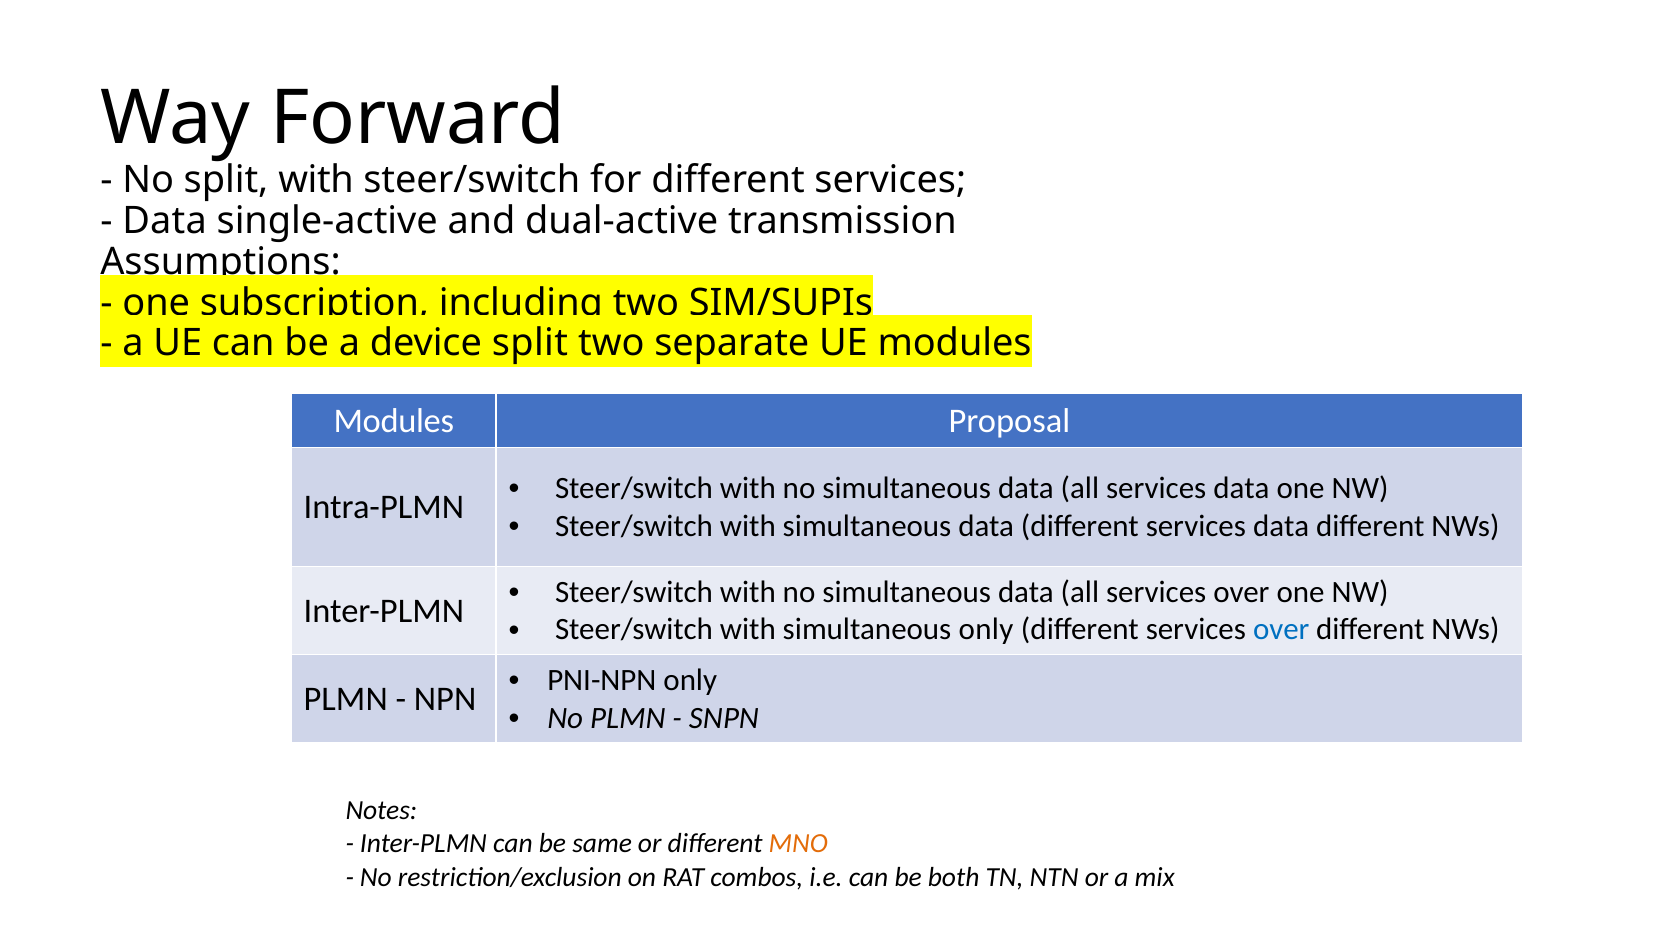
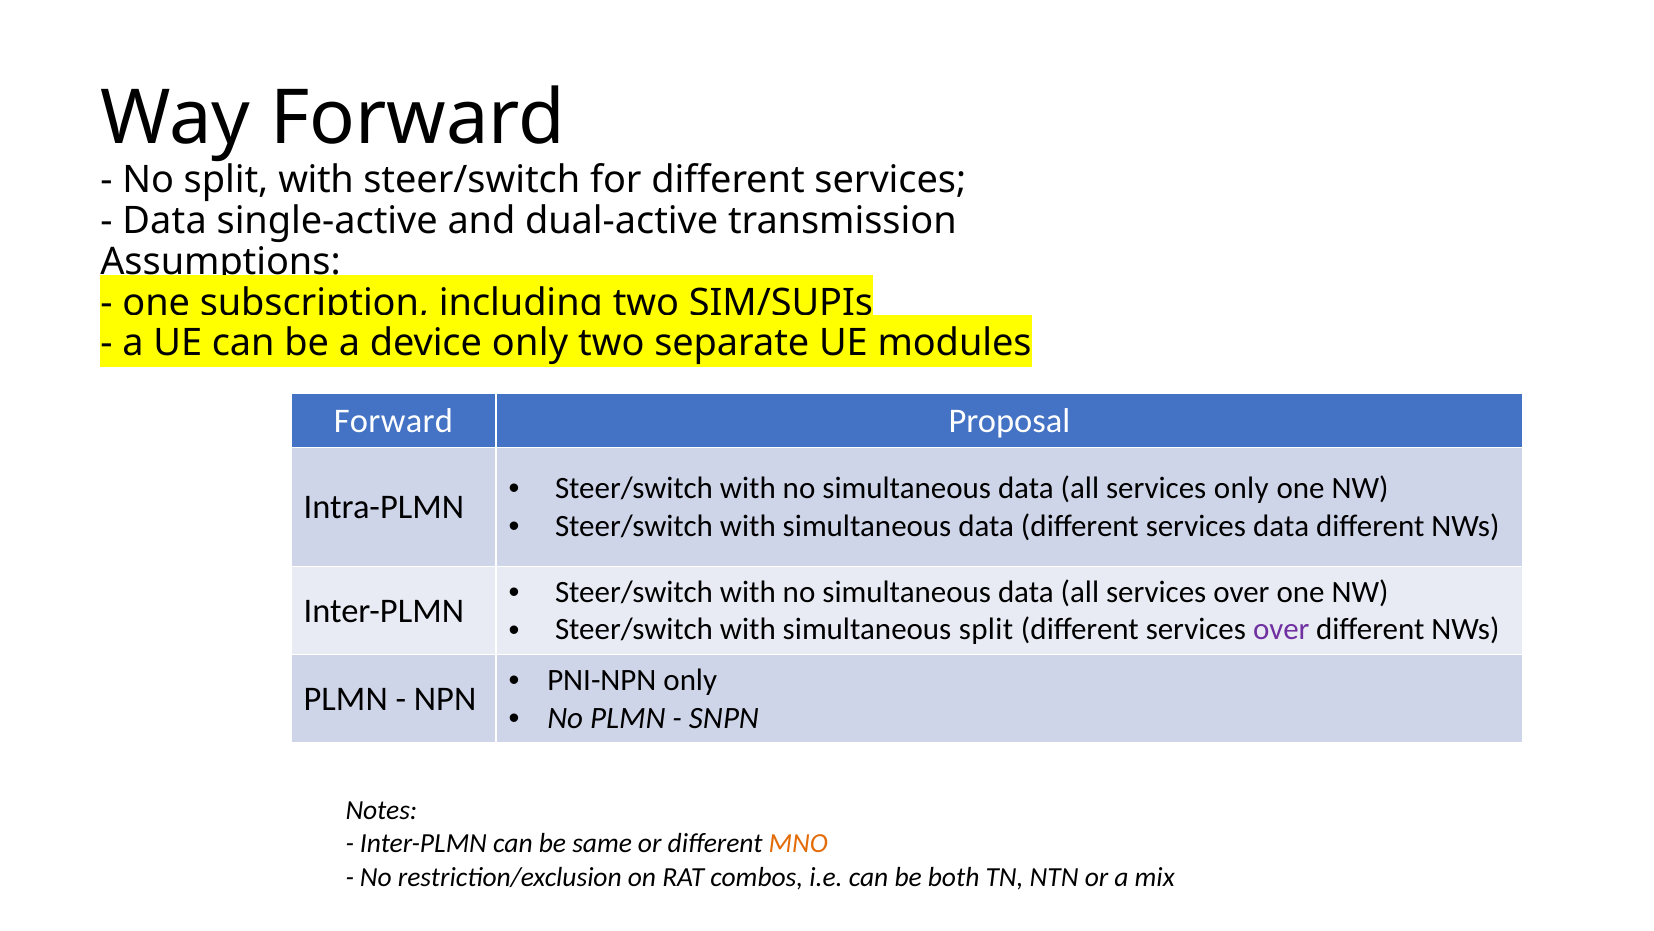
device split: split -> only (530, 343)
Modules: Modules -> Forward (393, 420)
all services data: data -> only (1241, 488)
simultaneous only: only -> split (986, 629)
over colour: blue -> purple (1281, 629)
